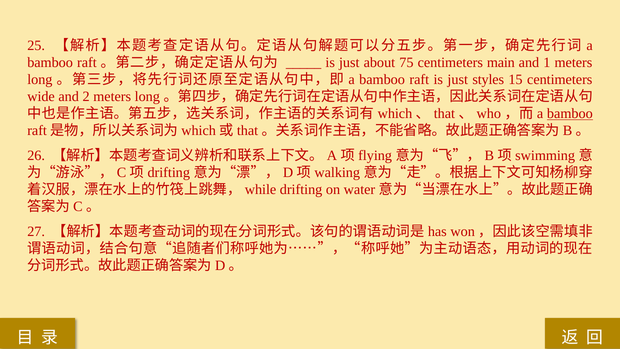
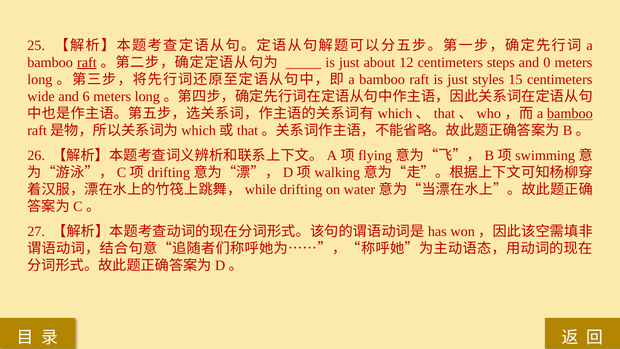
raft underline: none -> present (87, 62)
75: 75 -> 12 (406, 62)
main: main -> steps (501, 62)
1: 1 -> 0 (547, 62)
2: 2 -> 6 (86, 97)
